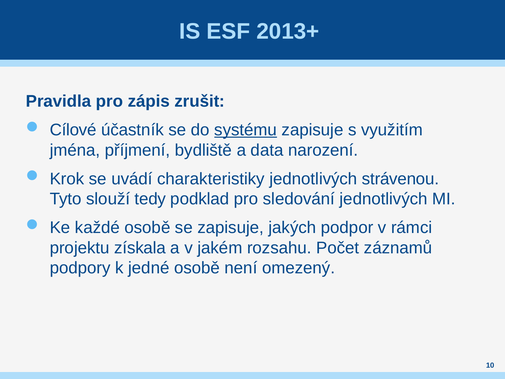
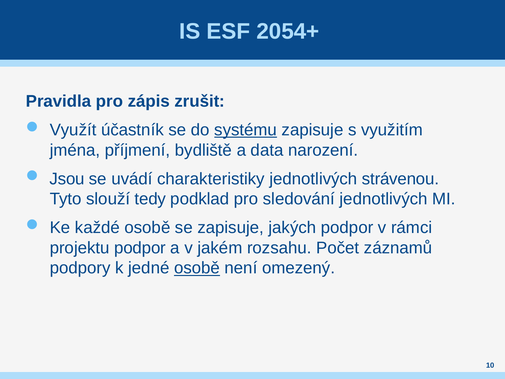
2013+: 2013+ -> 2054+ (288, 31)
Cílové: Cílové -> Využít (73, 130)
Krok: Krok -> Jsou (67, 179)
projektu získala: získala -> podpor (140, 248)
osobě underline: none -> present (197, 268)
